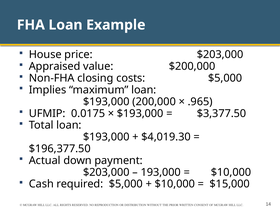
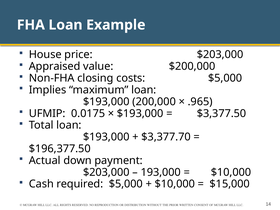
$4,019.30: $4,019.30 -> $3,377.70 (166, 137)
